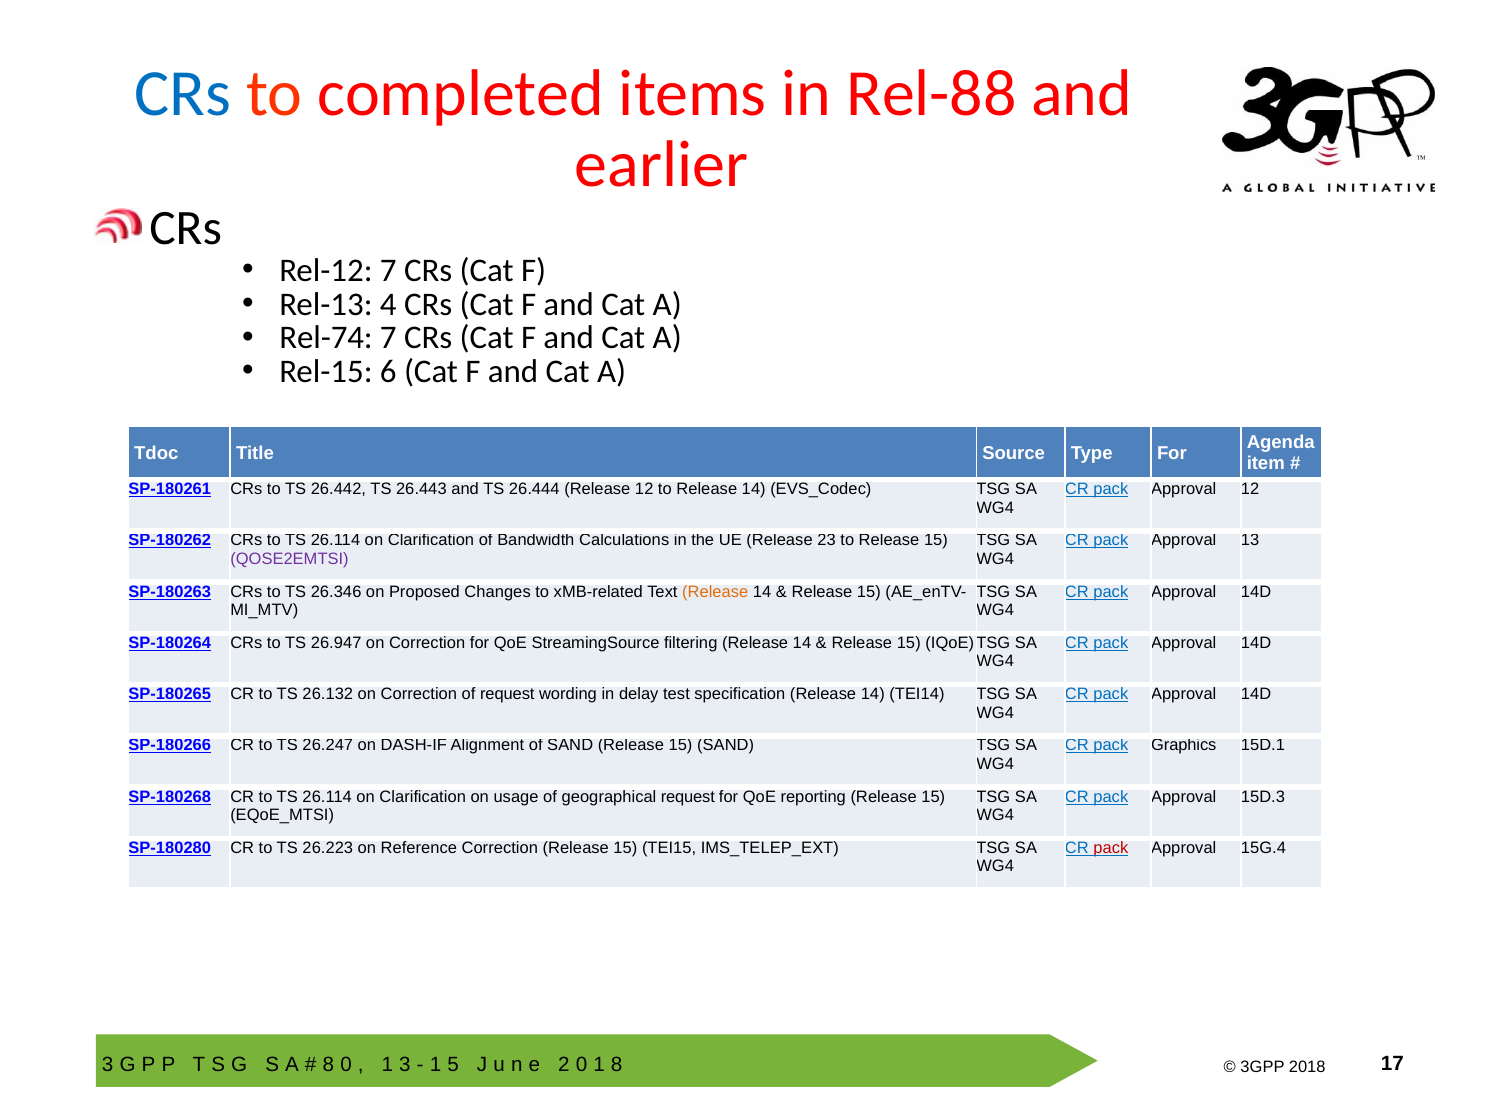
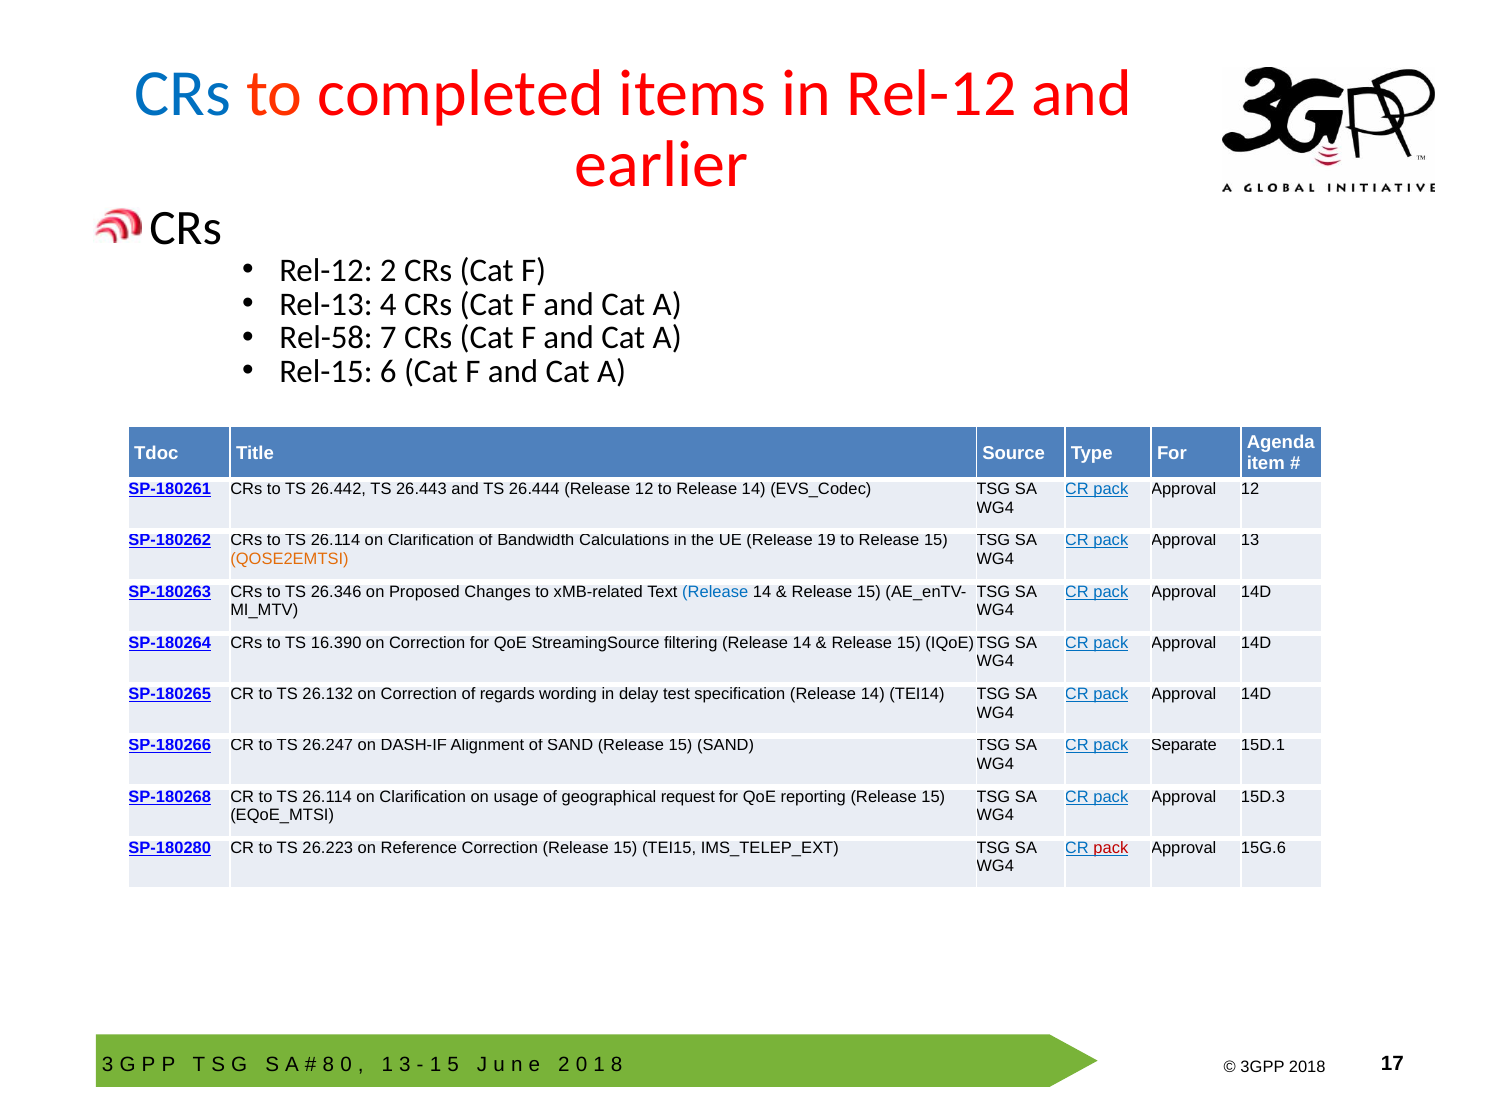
in Rel-88: Rel-88 -> Rel-12 (932, 94)
Rel-12 7: 7 -> 2 (388, 271)
Rel-74: Rel-74 -> Rel-58 (326, 338)
23: 23 -> 19 (827, 541)
QOSE2EMTSI colour: purple -> orange (289, 559)
Release colour: orange -> blue (715, 592)
26.947: 26.947 -> 16.390 (336, 643)
of request: request -> regards (507, 695)
Graphics: Graphics -> Separate (1184, 746)
15G.4: 15G.4 -> 15G.6 (1263, 848)
